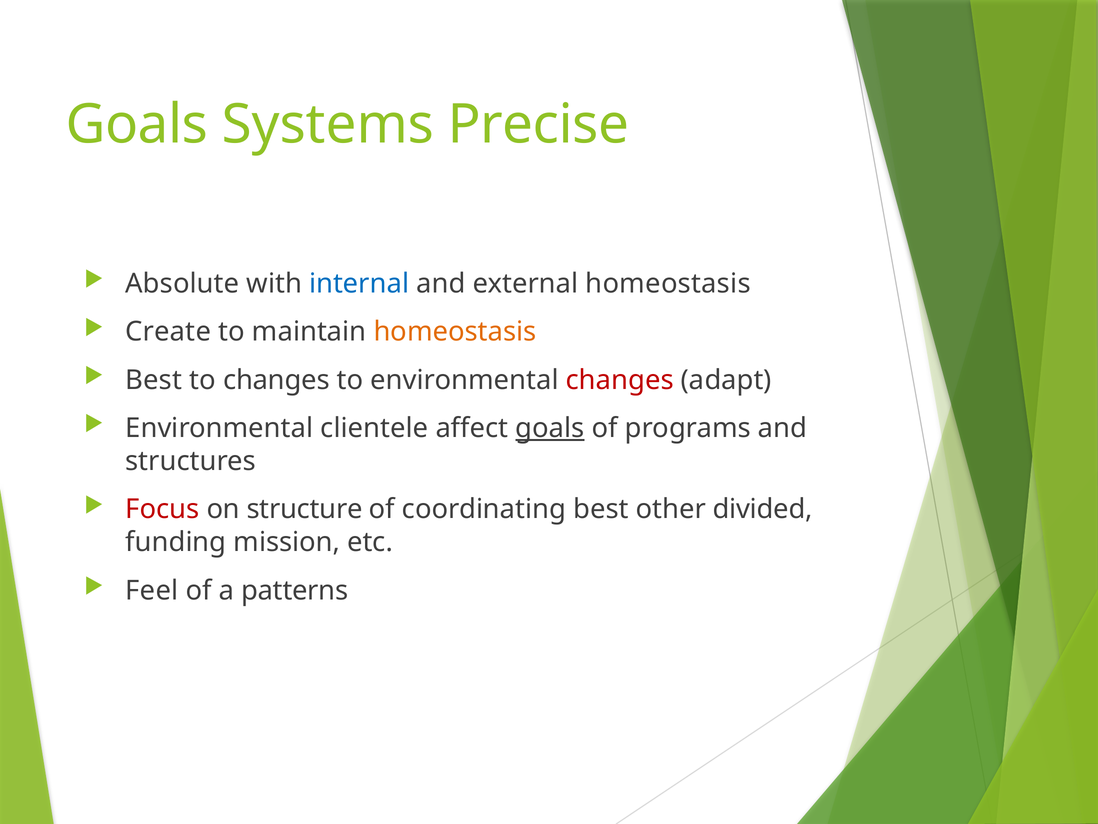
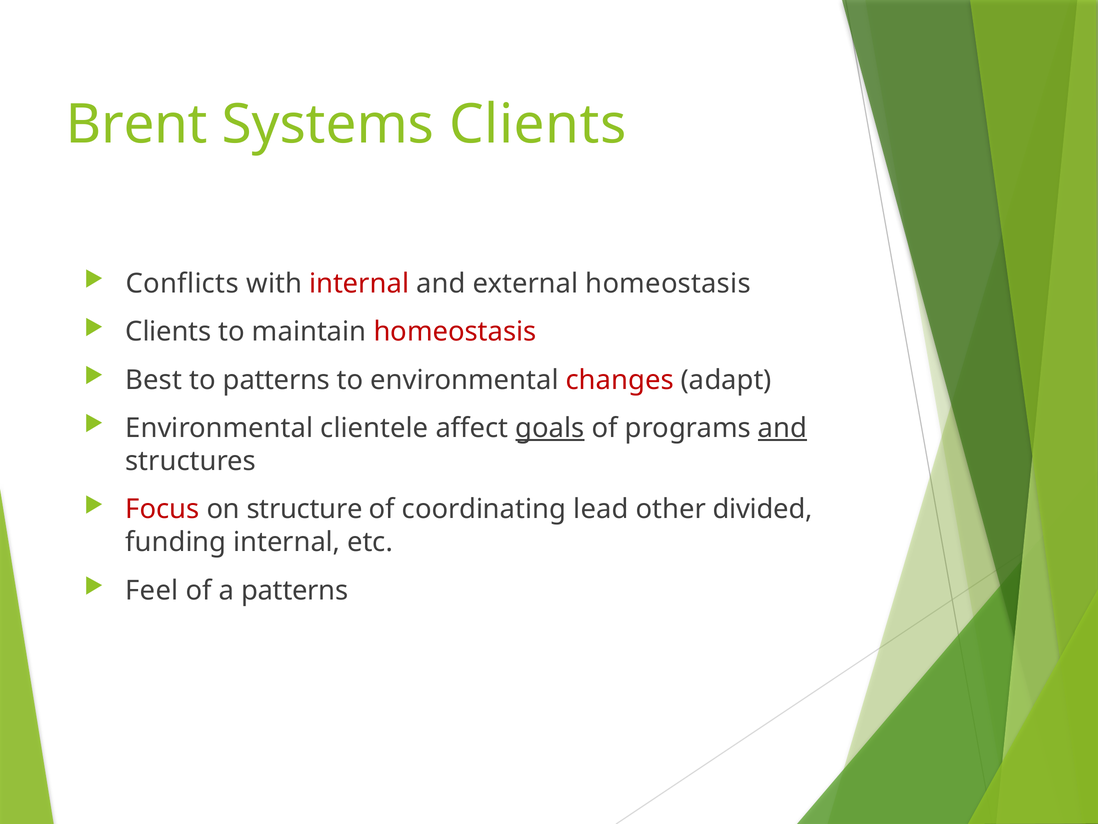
Goals: Goals -> Brent (137, 125)
Systems Precise: Precise -> Clients (538, 125)
Absolute: Absolute -> Conflicts (182, 283)
internal colour: blue -> red (359, 283)
Create: Create -> Clients (168, 332)
homeostasis colour: orange -> red (455, 332)
to changes: changes -> patterns (276, 380)
and underline: none -> present (783, 428)
coordinating best: best -> lead (601, 509)
funding mission: mission -> internal (287, 542)
